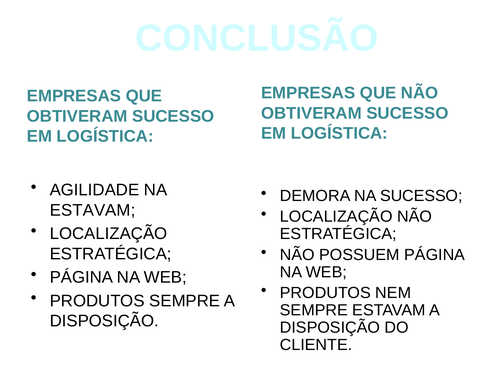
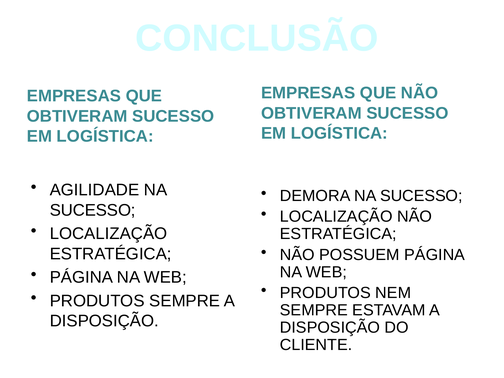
ESTAVAM: ESTAVAM -> SUCESSO (93, 210)
